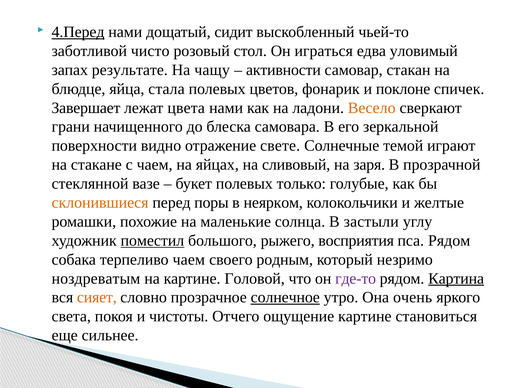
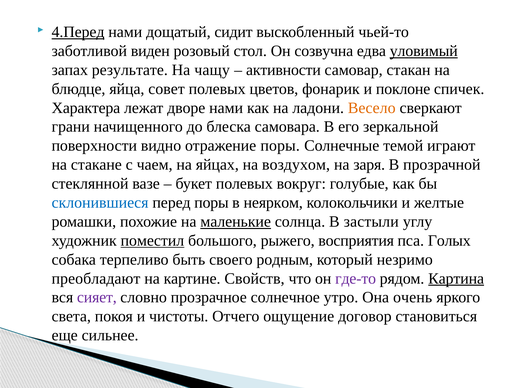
чисто: чисто -> виден (150, 51)
играться: играться -> созвучна (324, 51)
уловимый underline: none -> present (424, 51)
стала: стала -> совет (167, 89)
Завершает: Завершает -> Характера (86, 108)
цвета: цвета -> дворе (186, 108)
отражение свете: свете -> поры (280, 146)
сливовый: сливовый -> воздухом (296, 165)
только: только -> вокруг (301, 184)
склонившиеся colour: orange -> blue (100, 202)
маленькие underline: none -> present (236, 221)
пса Рядом: Рядом -> Голых (449, 240)
терпеливо чаем: чаем -> быть (189, 259)
ноздреватым: ноздреватым -> преобладают (96, 278)
Головой: Головой -> Свойств (255, 278)
сияет colour: orange -> purple (97, 297)
солнечное underline: present -> none (285, 297)
ощущение картине: картине -> договор (365, 316)
